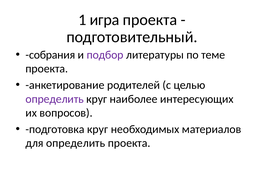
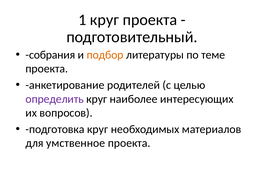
1 игра: игра -> круг (104, 20)
подбор colour: purple -> orange (105, 55)
для определить: определить -> умственное (76, 143)
